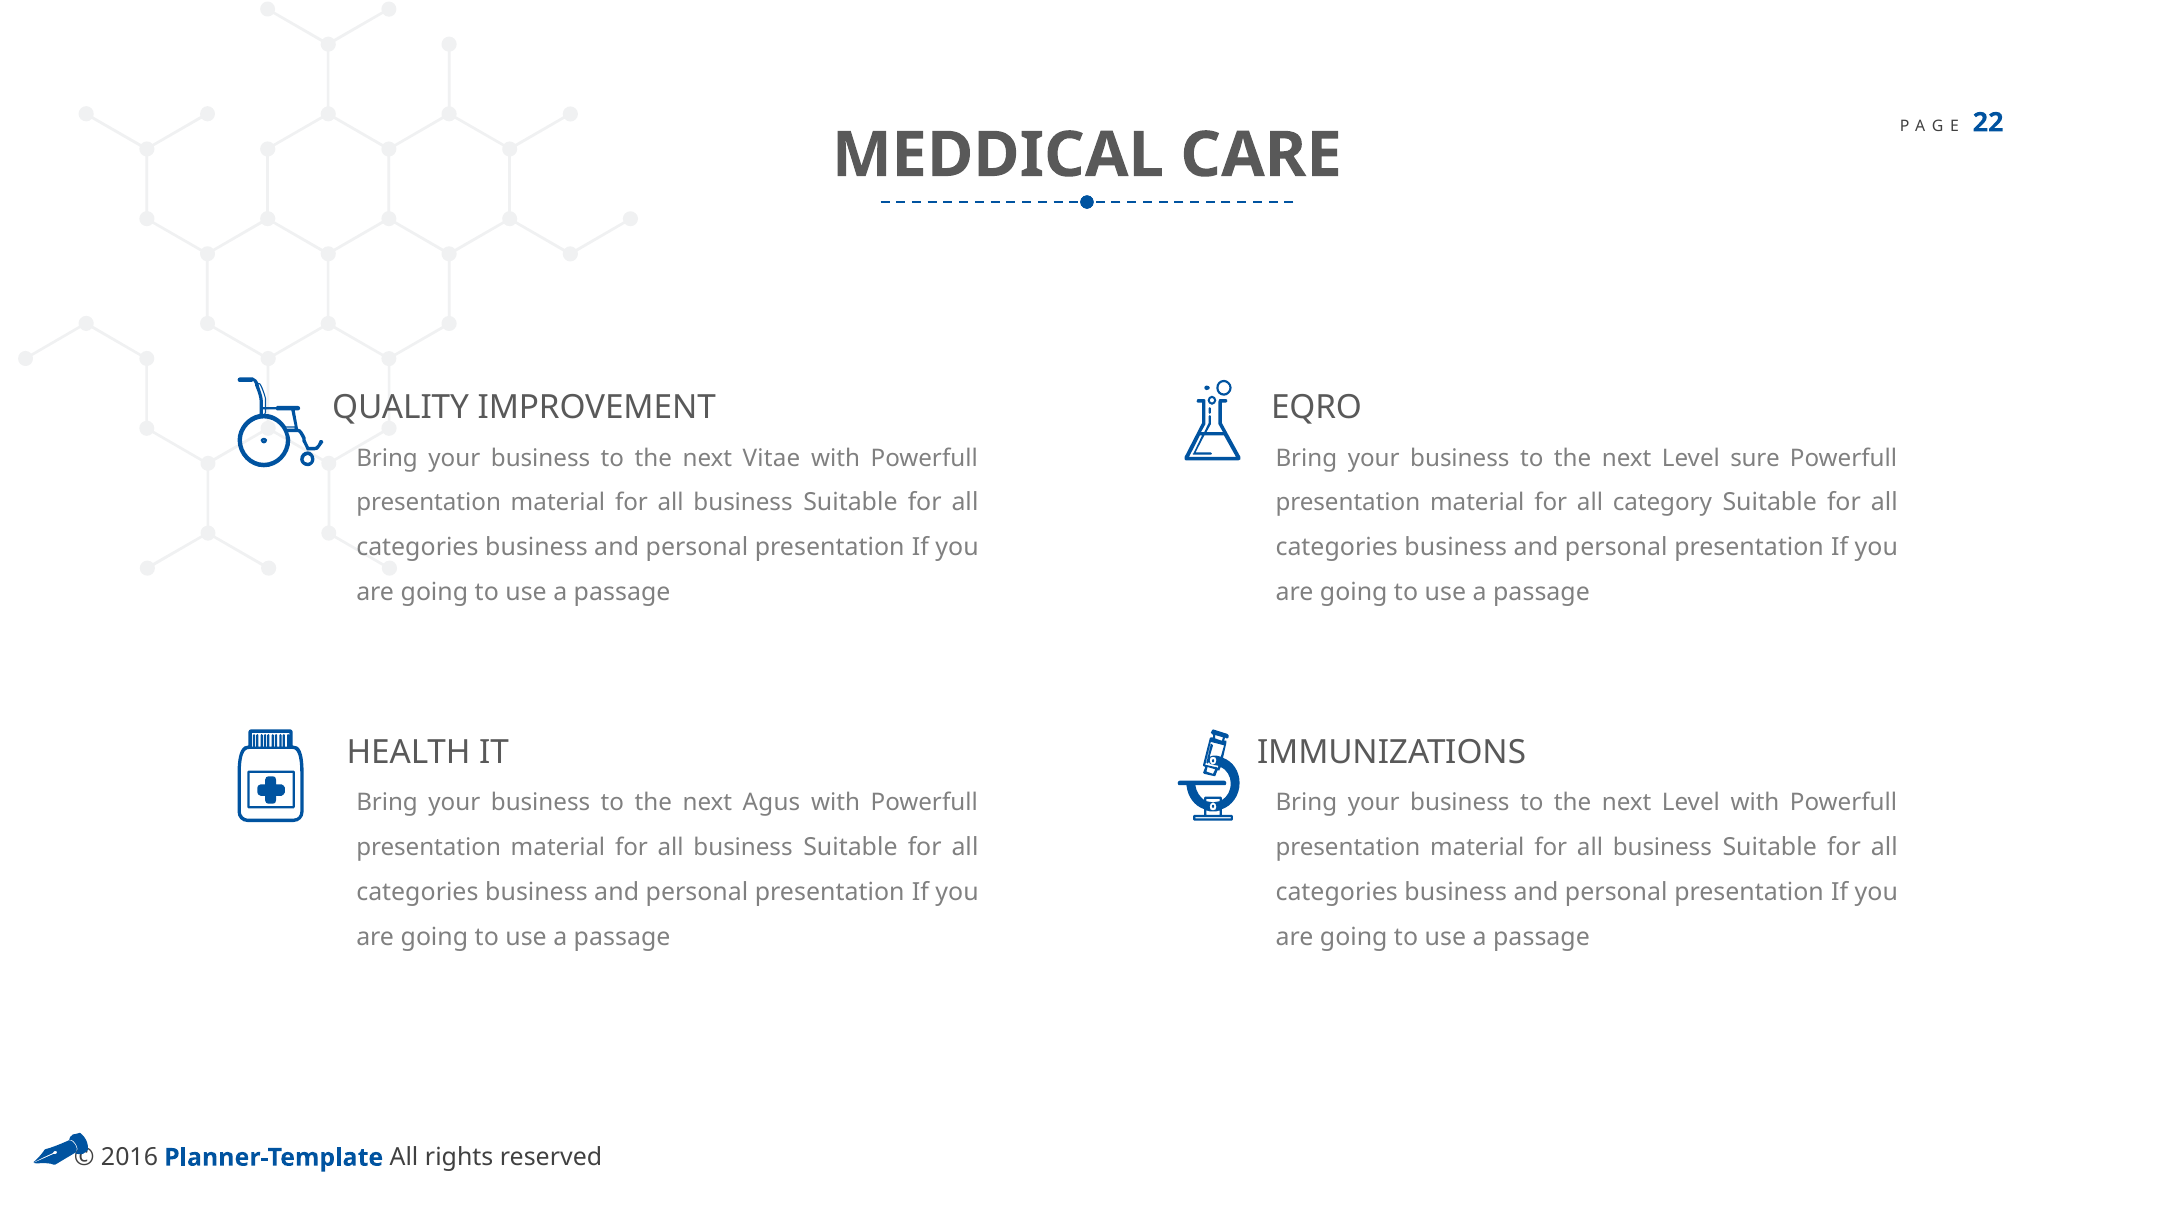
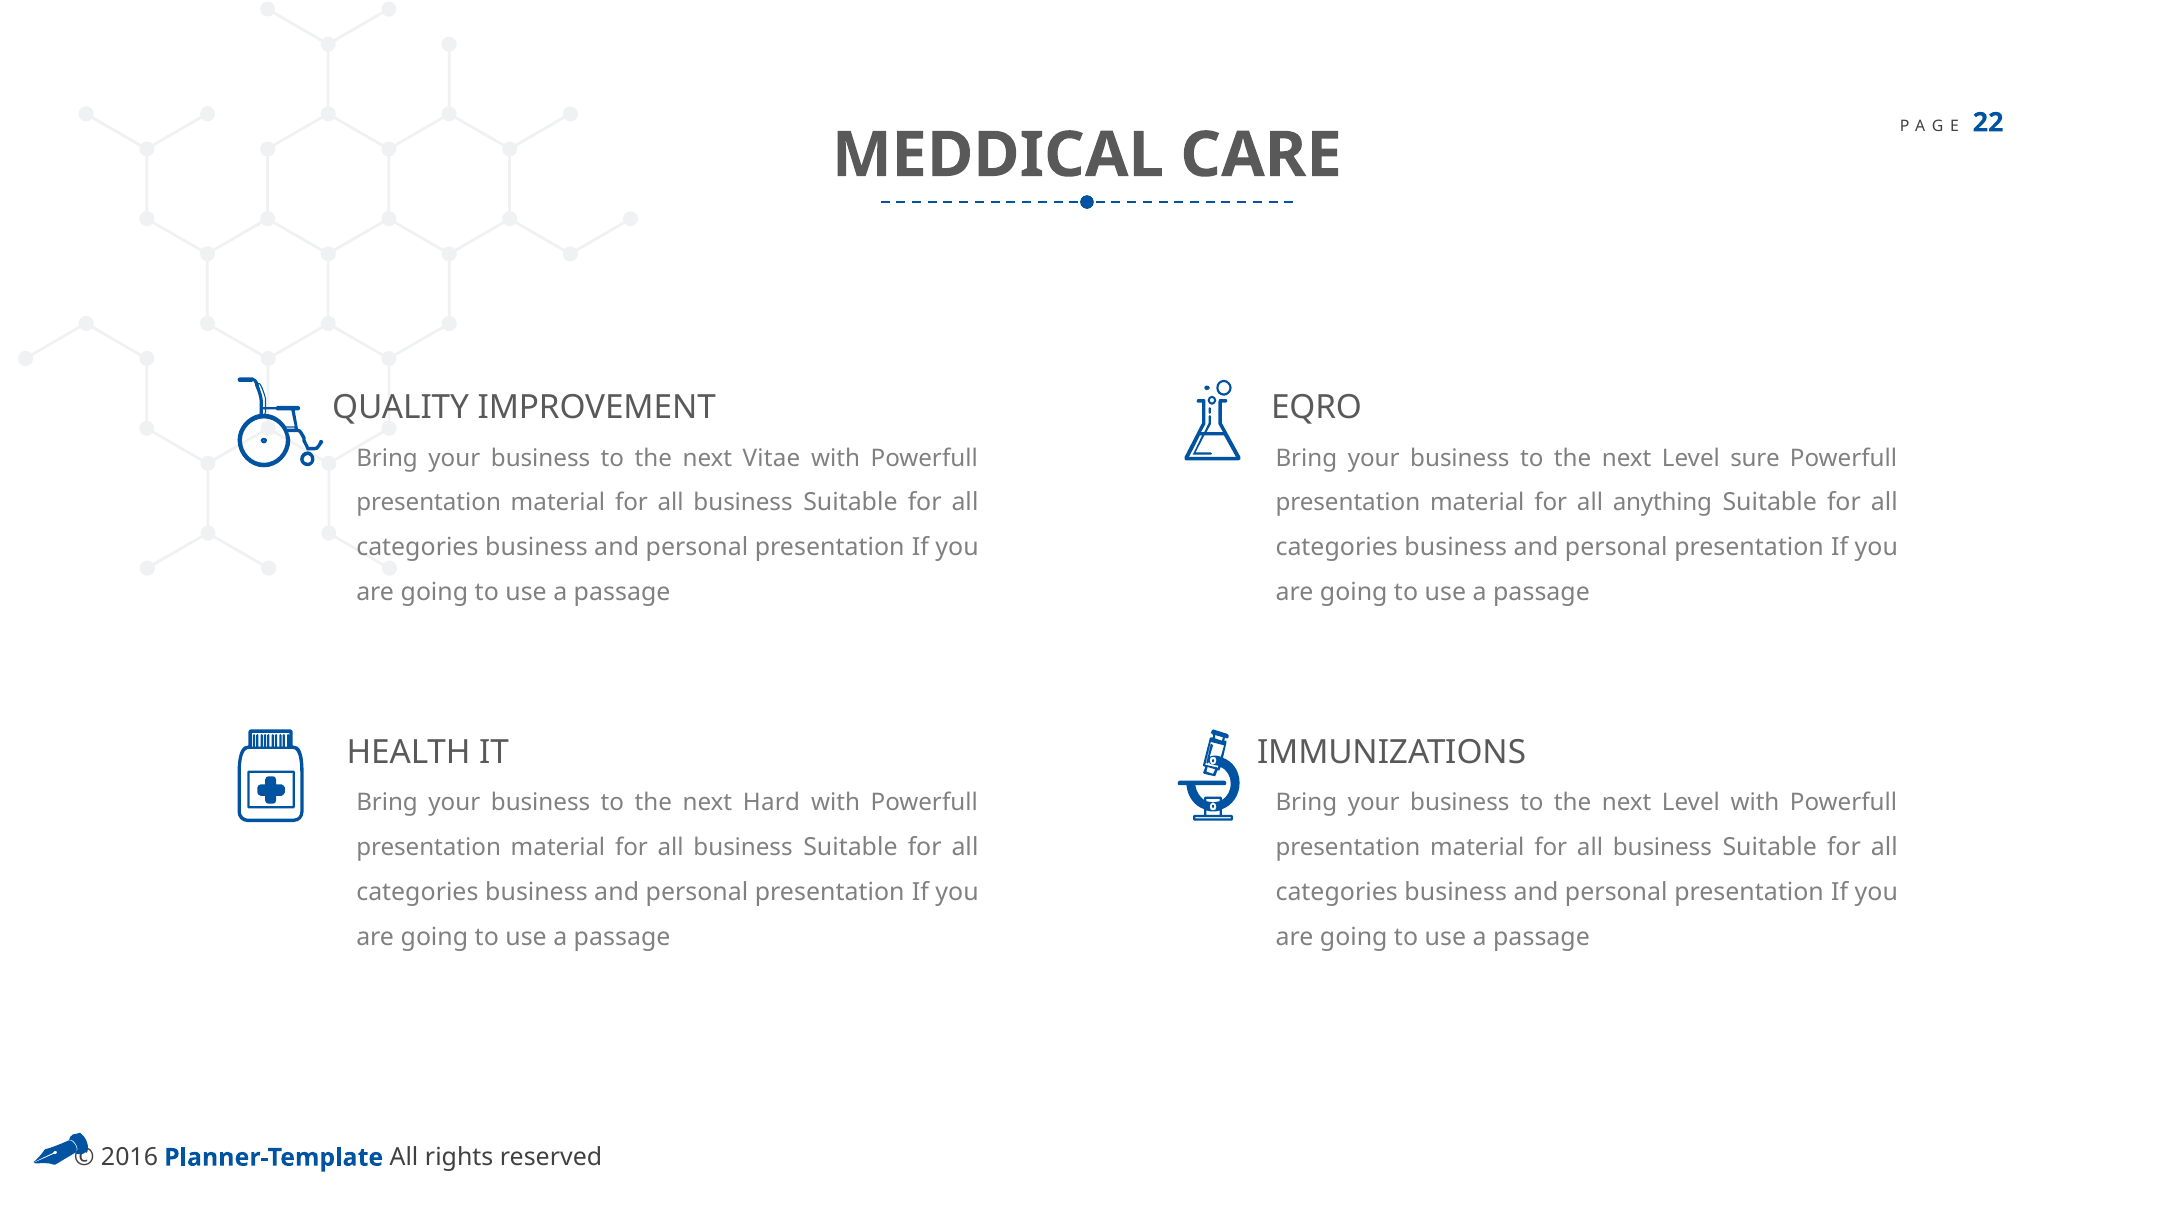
category: category -> anything (1662, 503)
Agus: Agus -> Hard (772, 803)
